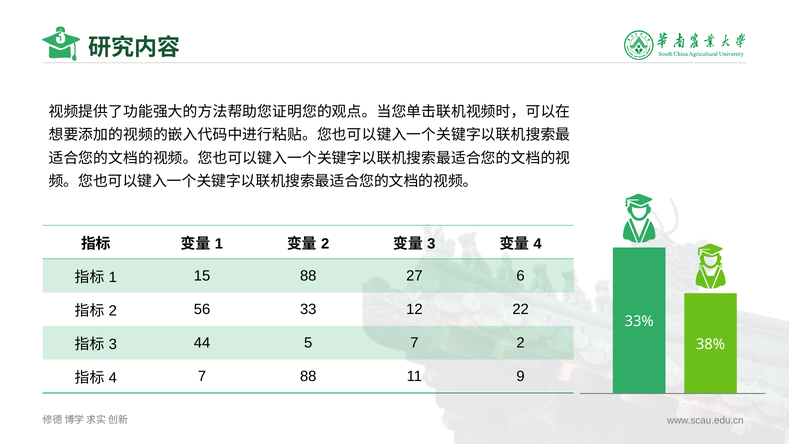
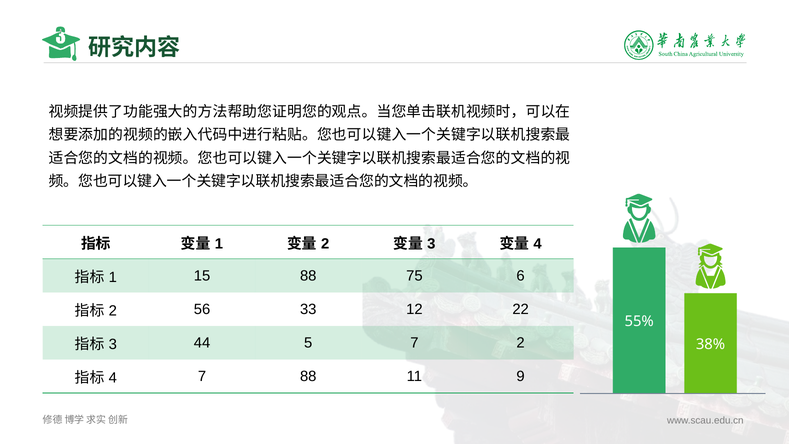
27: 27 -> 75 (414, 276)
33%: 33% -> 55% (639, 321)
